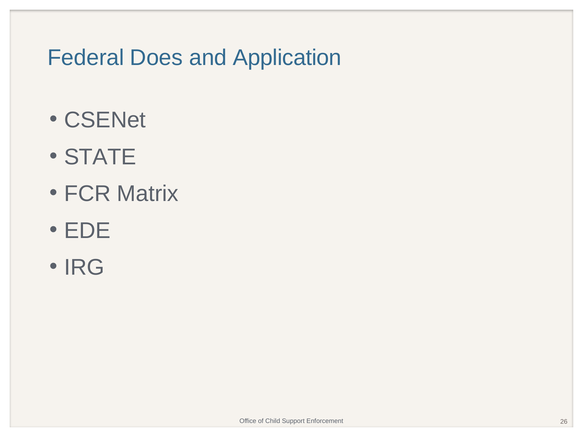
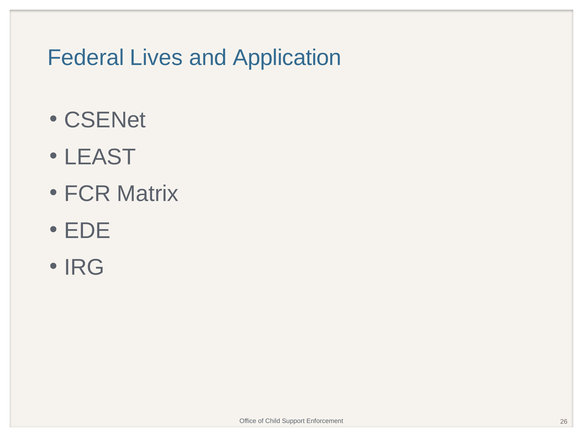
Does: Does -> Lives (156, 58)
STATE: STATE -> LEAST (100, 157)
